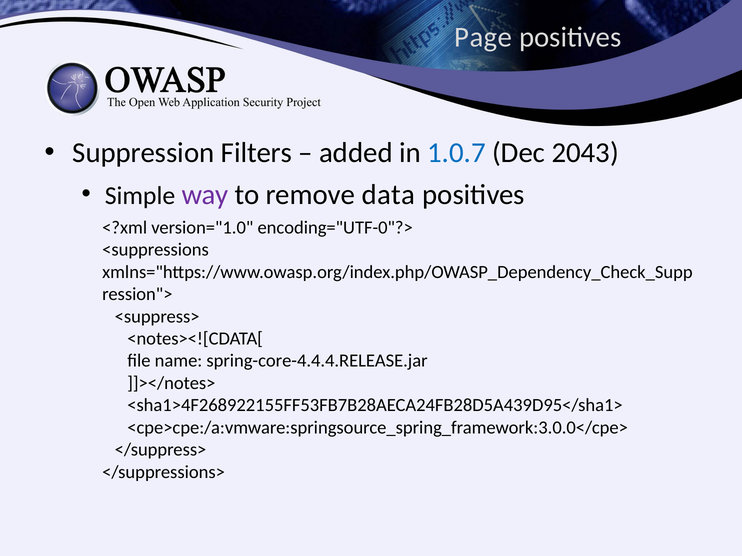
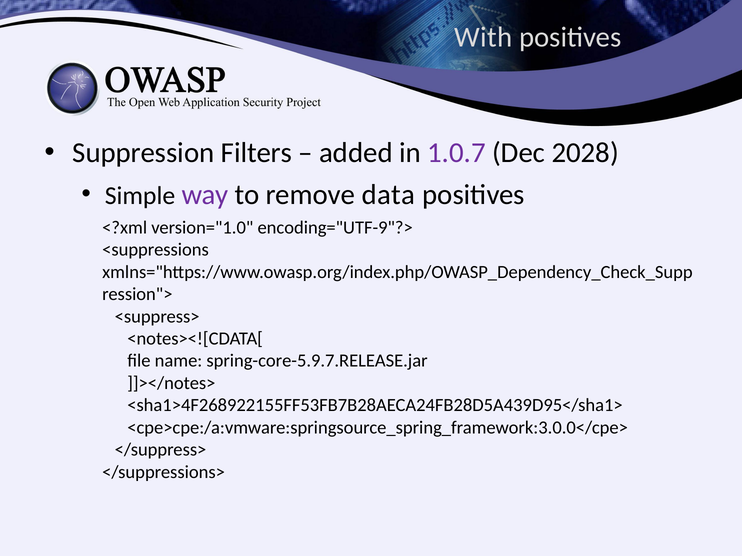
Page: Page -> With (483, 37)
1.0.7 colour: blue -> purple (457, 153)
2043: 2043 -> 2028 (585, 153)
encoding="UTF-0"?>: encoding="UTF-0"?> -> encoding="UTF-9"?> (335, 228)
spring-core-4.4.4.RELEASE.jar: spring-core-4.4.4.RELEASE.jar -> spring-core-5.9.7.RELEASE.jar (317, 361)
